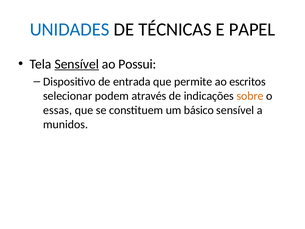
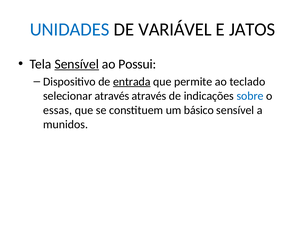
TÉCNICAS: TÉCNICAS -> VARIÁVEL (175, 30)
PAPEL: PAPEL -> JATOS (252, 30)
entrada underline: none -> present (132, 81)
escritos: escritos -> teclado (247, 81)
selecionar podem: podem -> através (112, 96)
sobre colour: orange -> blue (250, 96)
